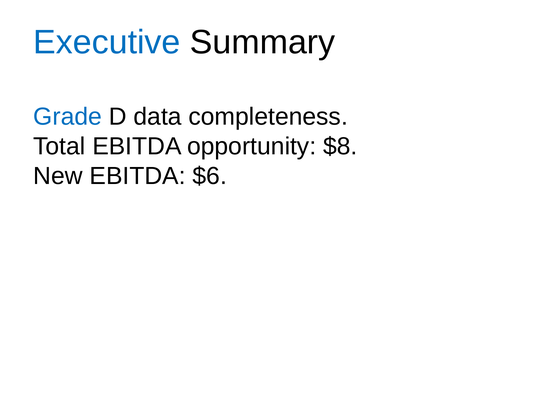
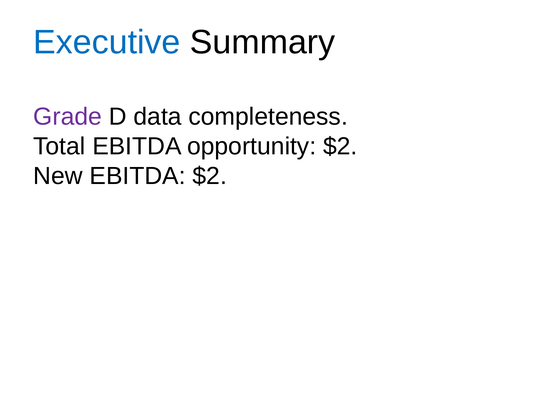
Grade colour: blue -> purple (68, 117)
opportunity $8: $8 -> $2 (340, 146)
EBITDA $6: $6 -> $2 (210, 176)
